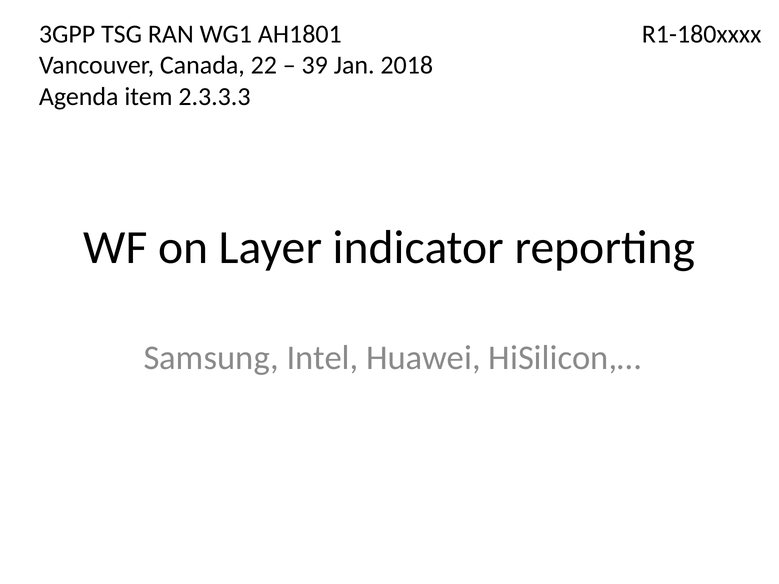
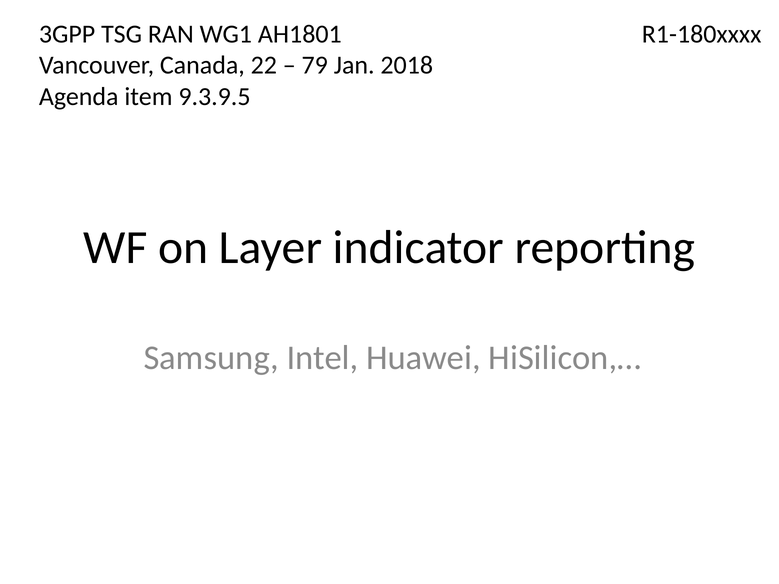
39: 39 -> 79 (315, 65)
2.3.3.3: 2.3.3.3 -> 9.3.9.5 (214, 97)
